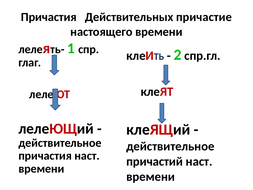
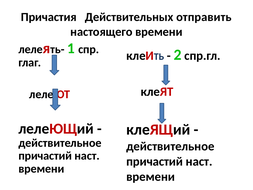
причастие: причастие -> отправить (204, 17)
причастия: причастия -> причастий (45, 156)
